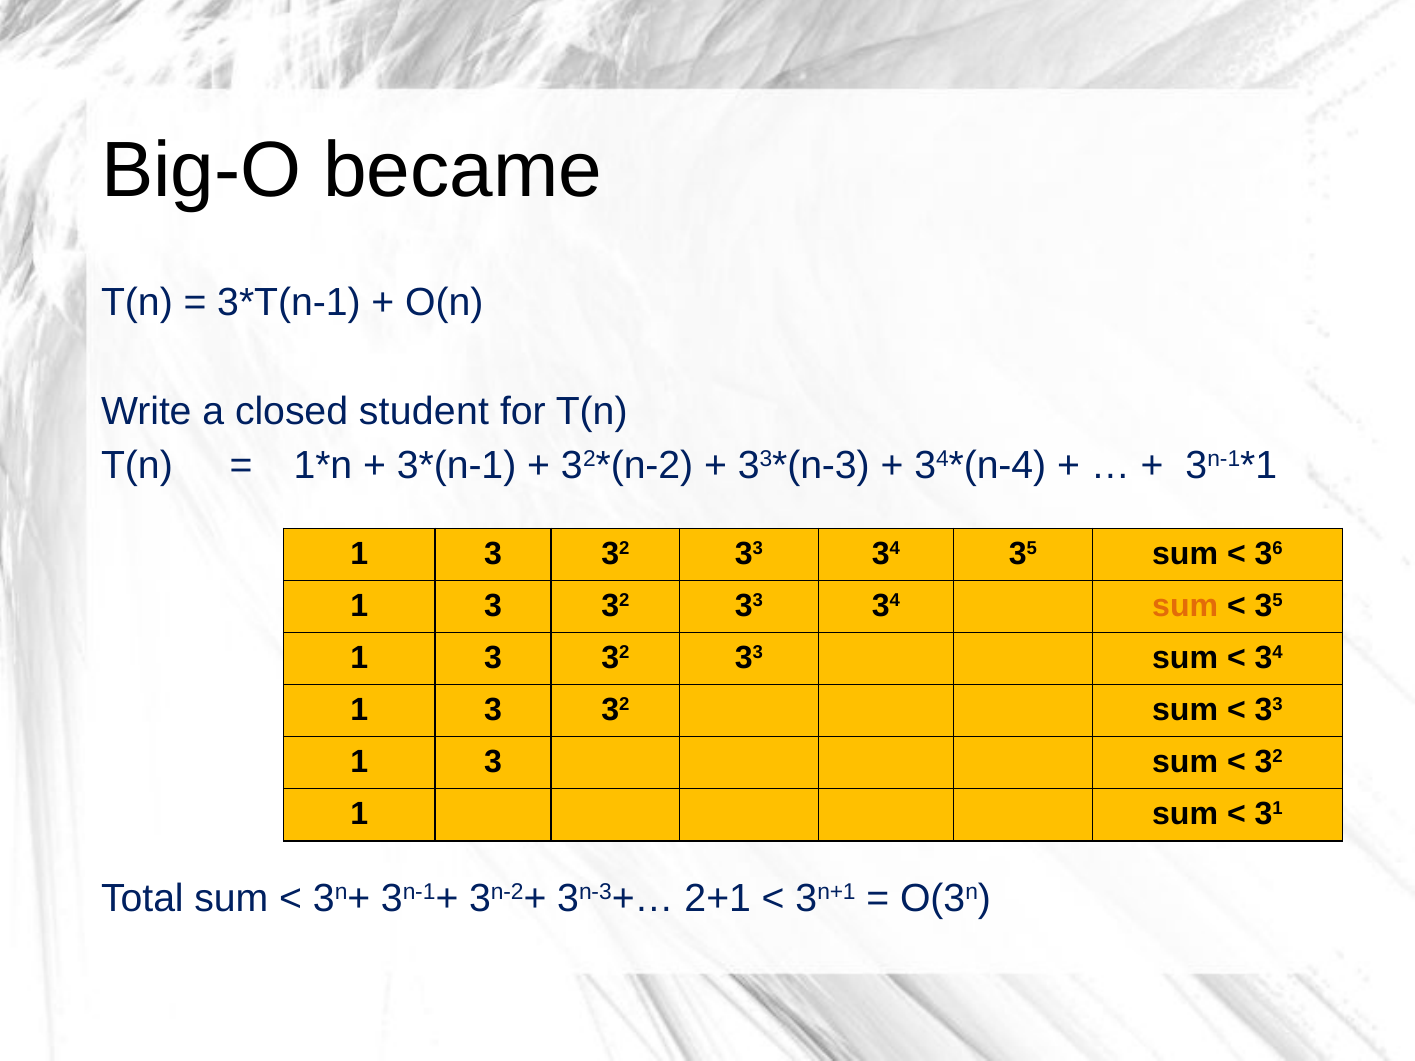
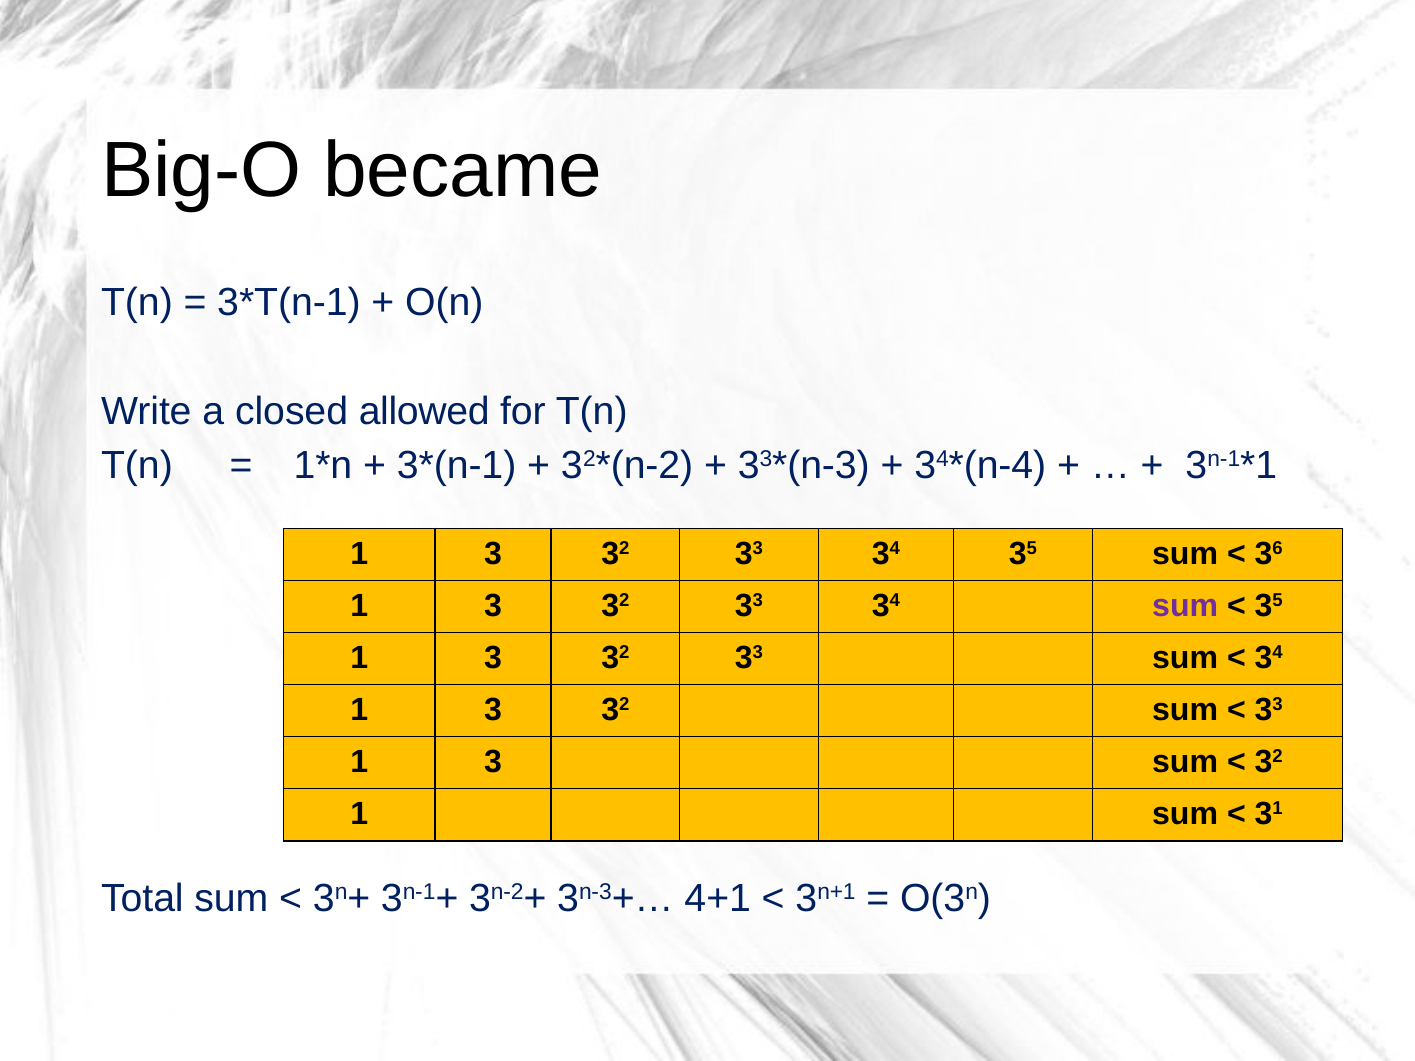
student: student -> allowed (424, 411)
sum colour: orange -> purple (1185, 606)
2+1: 2+1 -> 4+1 (718, 899)
